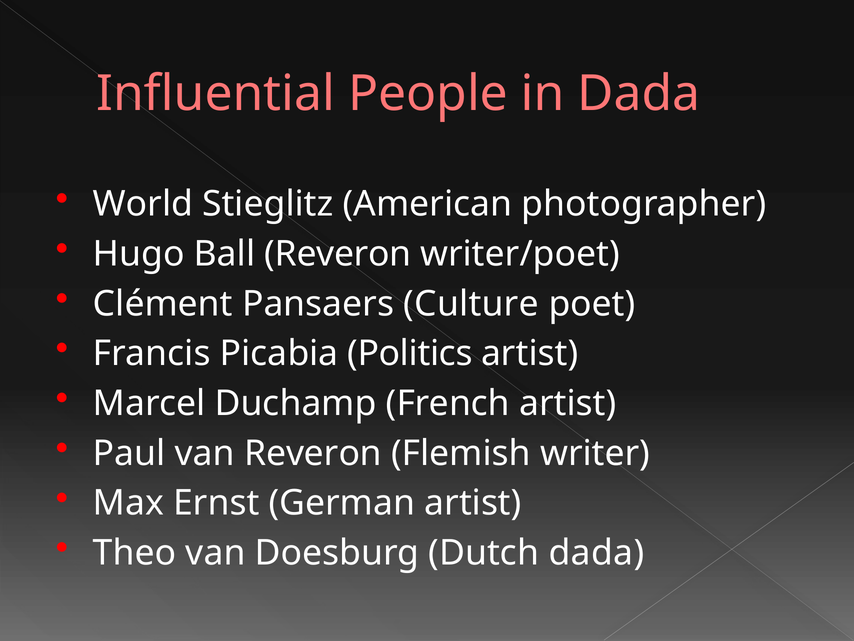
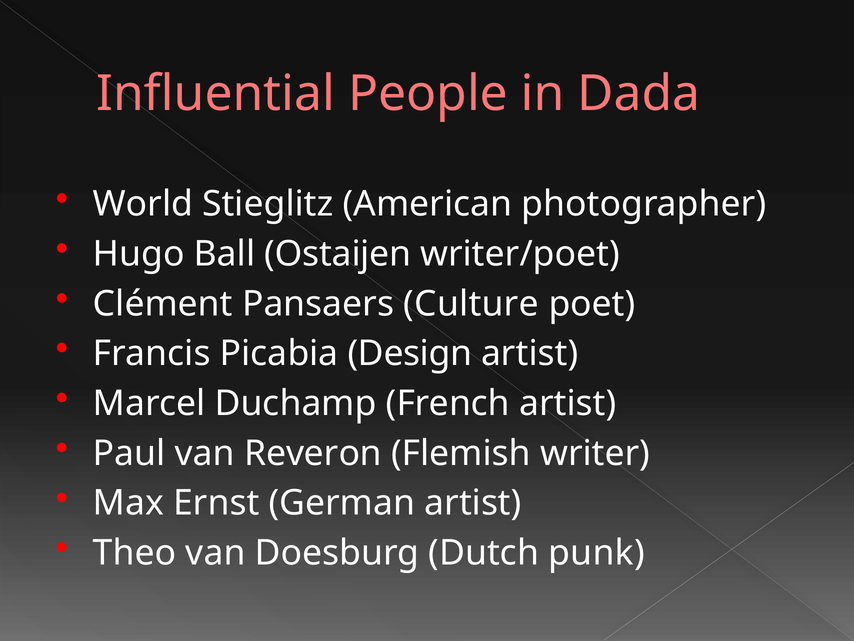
Ball Reveron: Reveron -> Ostaijen (338, 254)
Politics: Politics -> Design (410, 353)
Dutch dada: dada -> punk (597, 553)
